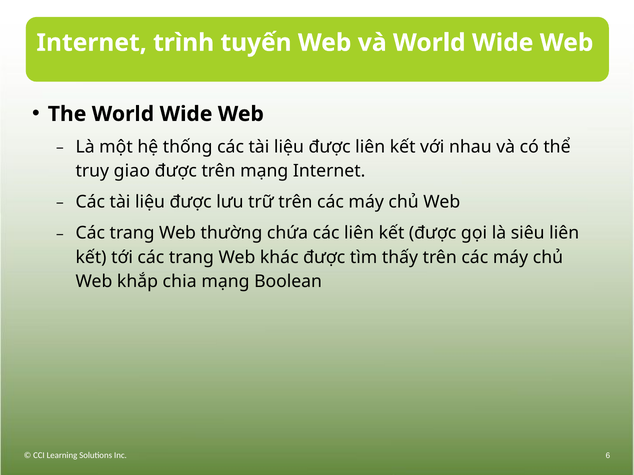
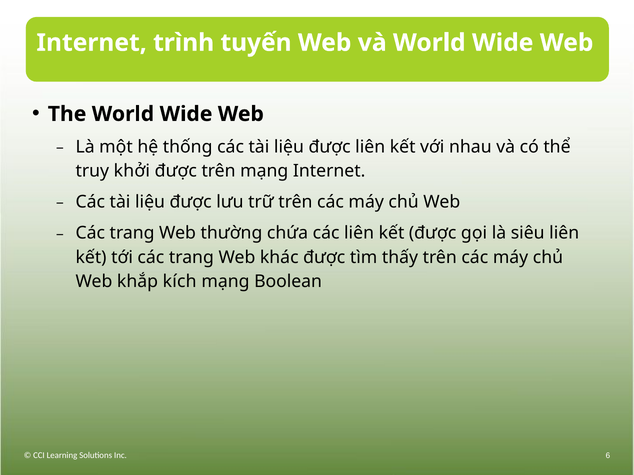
giao: giao -> khởi (132, 171)
chia: chia -> kích (180, 282)
